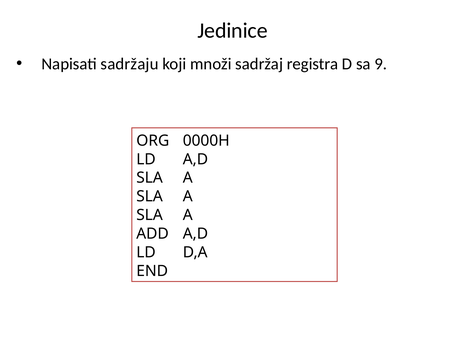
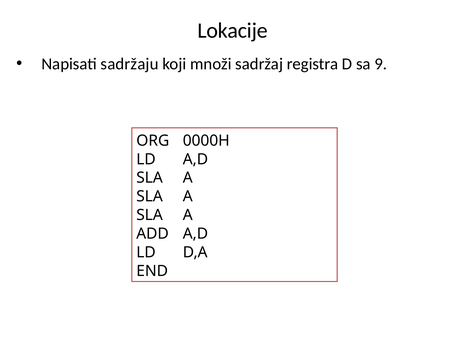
Jedinice: Jedinice -> Lokacije (233, 31)
